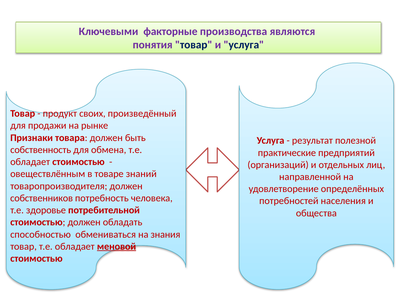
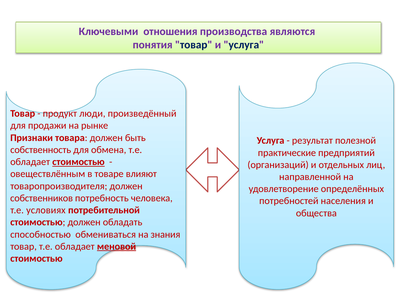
факторные: факторные -> отношения (170, 32)
своих: своих -> люди (92, 114)
стоимостью underline: none -> present (78, 162)
знаний: знаний -> влияют (141, 174)
здоровье: здоровье -> условиях (46, 210)
